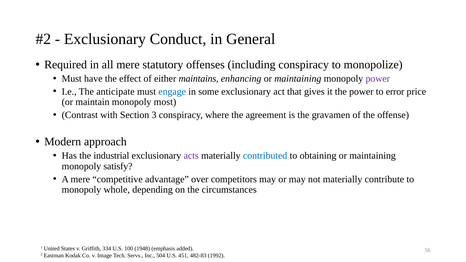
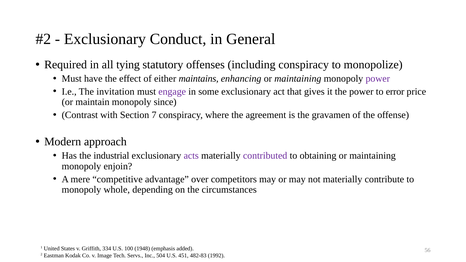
all mere: mere -> tying (128, 65)
anticipate: anticipate -> invitation (115, 92)
engage colour: blue -> purple (172, 92)
most: most -> since (165, 102)
3: 3 -> 7 (154, 115)
contributed colour: blue -> purple (265, 156)
satisfy: satisfy -> enjoin (118, 166)
